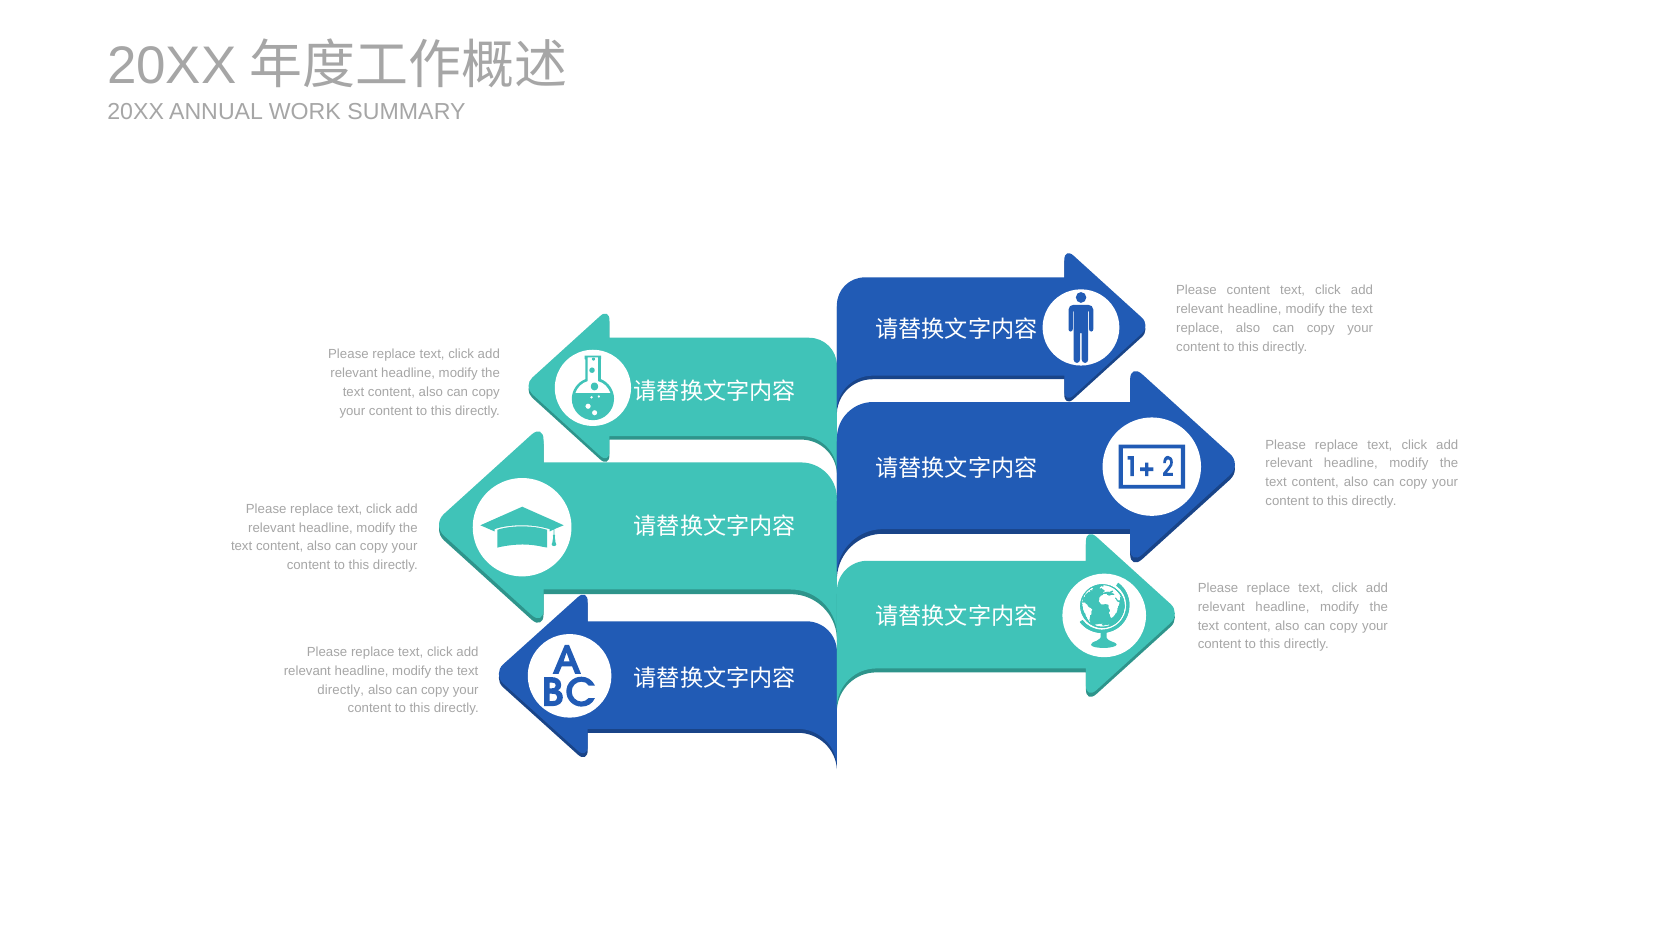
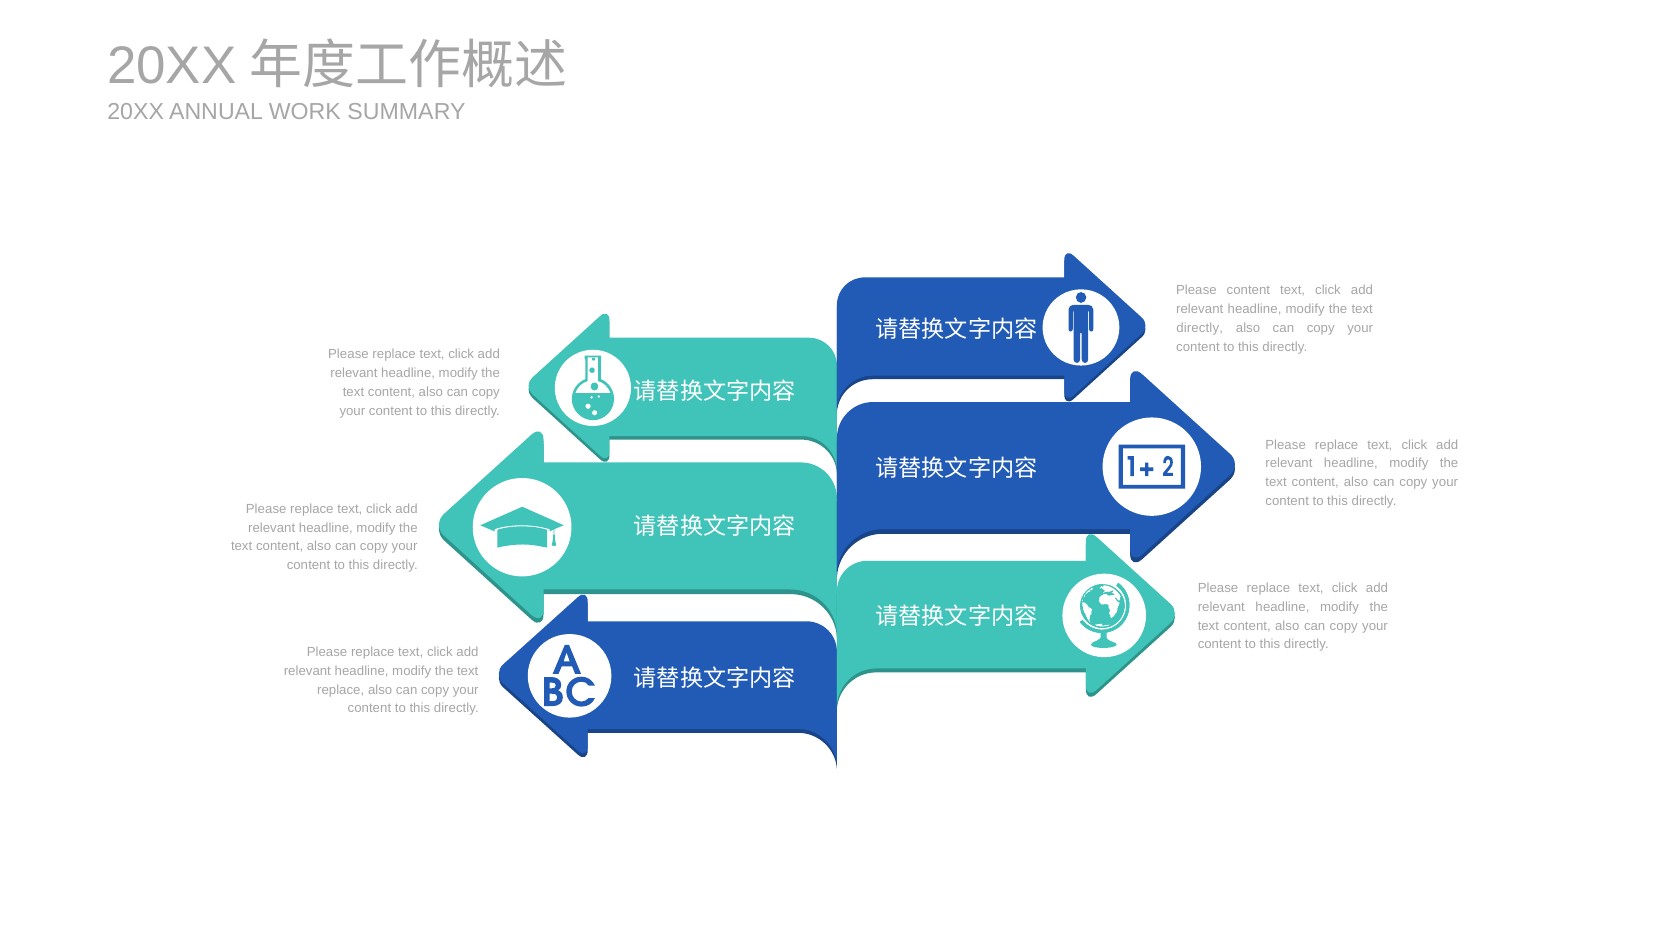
replace: replace -> directly (1200, 329)
directly: directly -> replace (341, 690)
